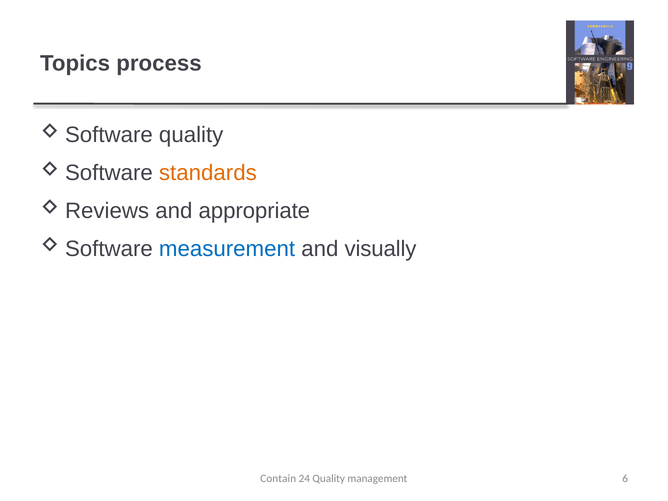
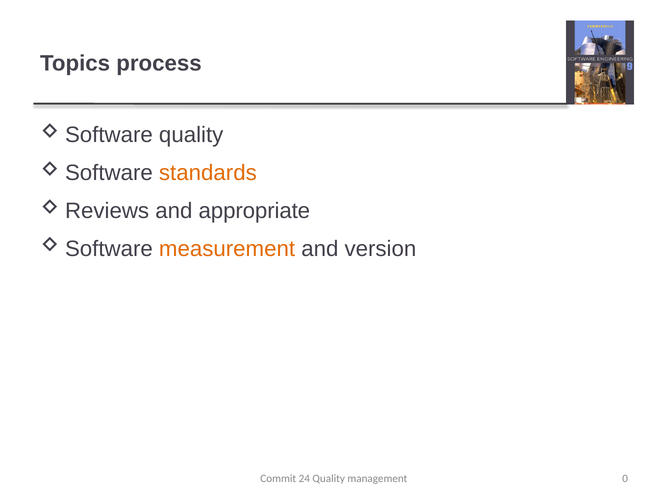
measurement colour: blue -> orange (227, 249)
visually: visually -> version (380, 249)
Contain: Contain -> Commit (278, 478)
6: 6 -> 0 (625, 478)
